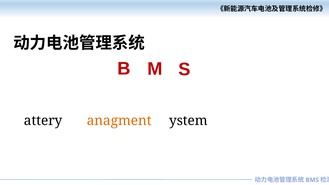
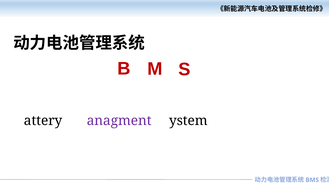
anagment colour: orange -> purple (119, 121)
